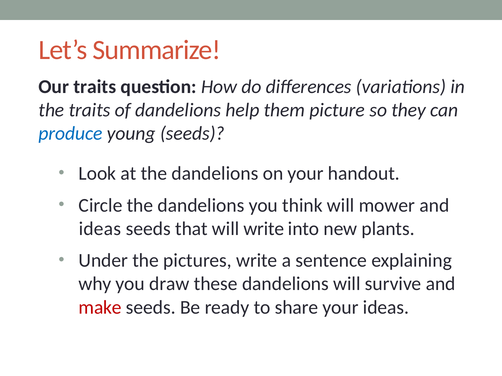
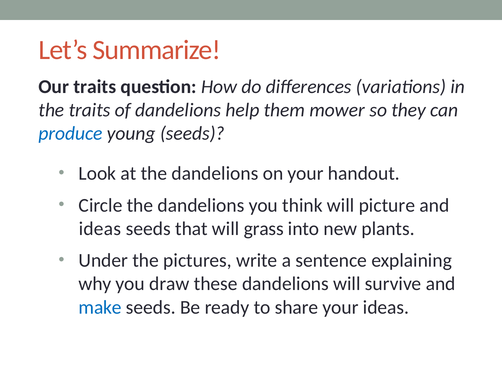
picture: picture -> mower (337, 110)
mower: mower -> picture (387, 206)
will write: write -> grass (264, 229)
make colour: red -> blue (100, 308)
